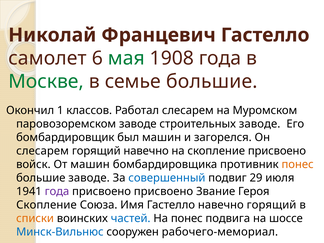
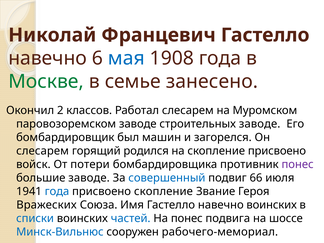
самолет: самолет -> навечно (48, 58)
мая colour: green -> blue (126, 58)
семье большие: большие -> занесено (212, 82)
1: 1 -> 2 (60, 110)
горящий навечно: навечно -> родился (146, 151)
От машин: машин -> потери (90, 164)
понес colour: orange -> purple (298, 164)
29: 29 -> 66 (256, 178)
года colour: purple -> blue (57, 191)
присвоено присвоено: присвоено -> скопление (163, 191)
Скопление: Скопление -> Вражеских (46, 205)
навечно горящий: горящий -> воинских (272, 205)
списки colour: orange -> blue (35, 218)
